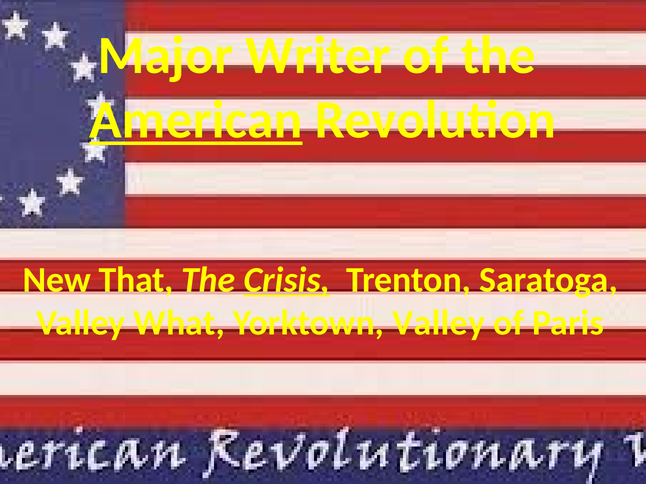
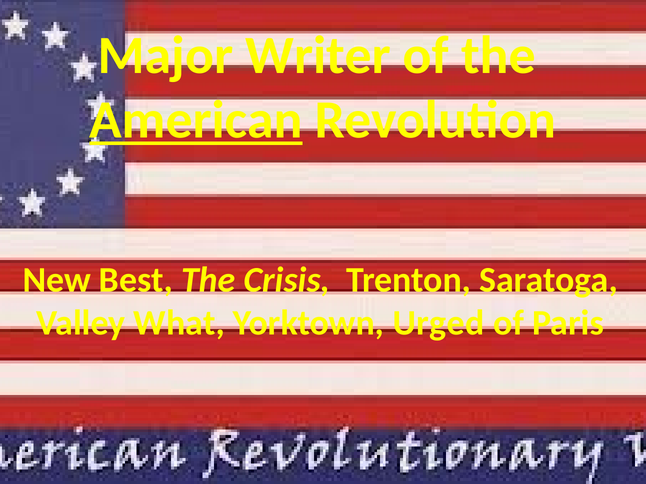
That: That -> Best (136, 280)
Crisis underline: present -> none (287, 280)
Yorktown Valley: Valley -> Urged (439, 323)
